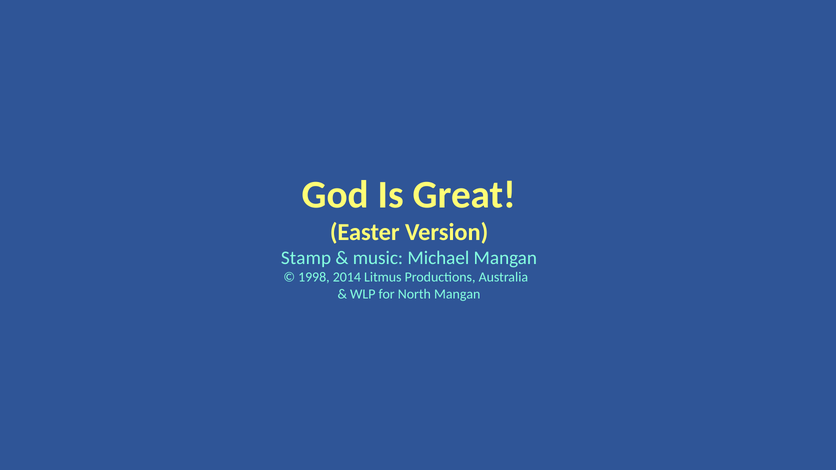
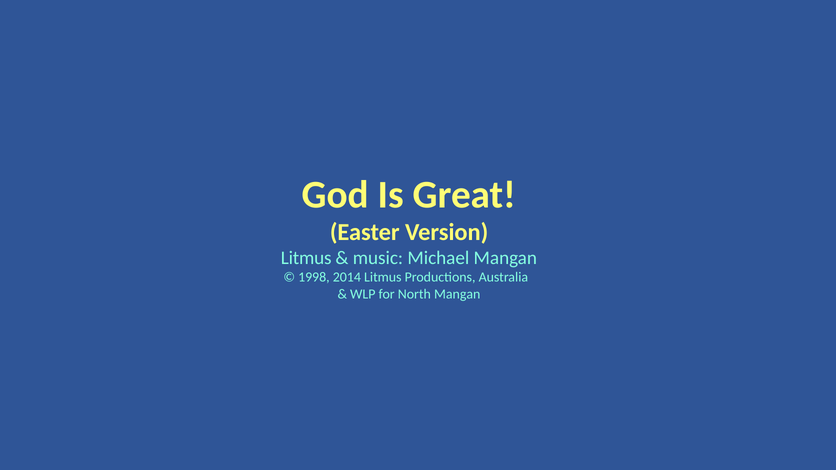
Stamp: Stamp -> Litmus (306, 258)
